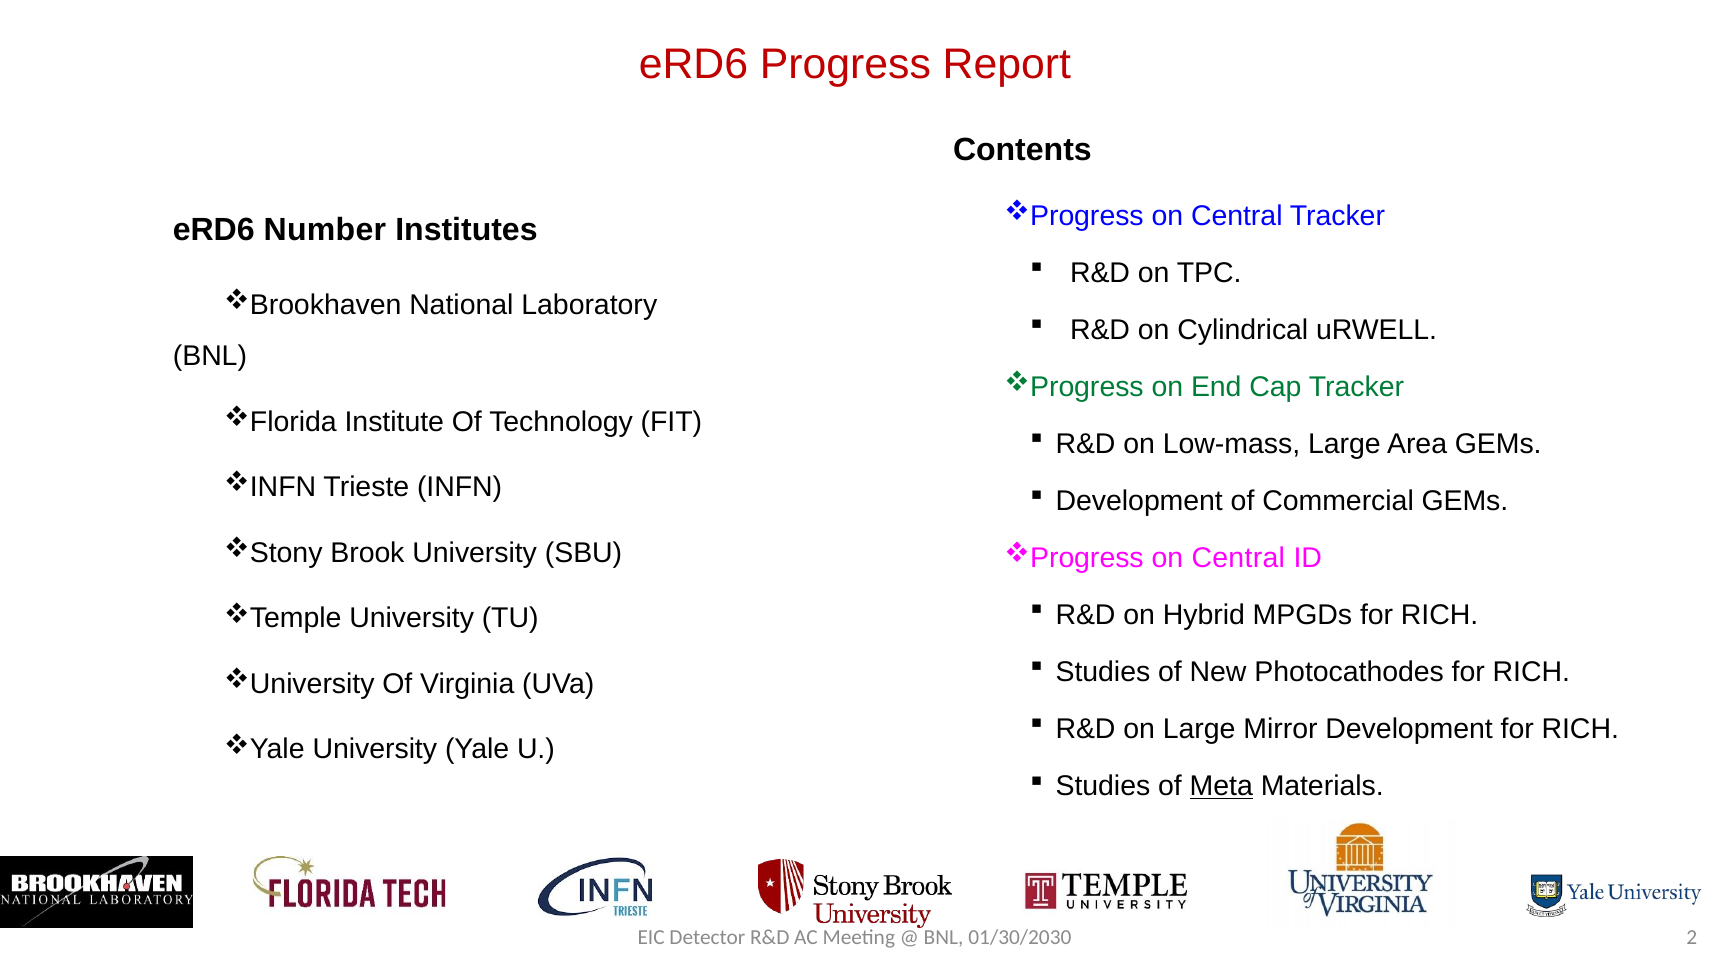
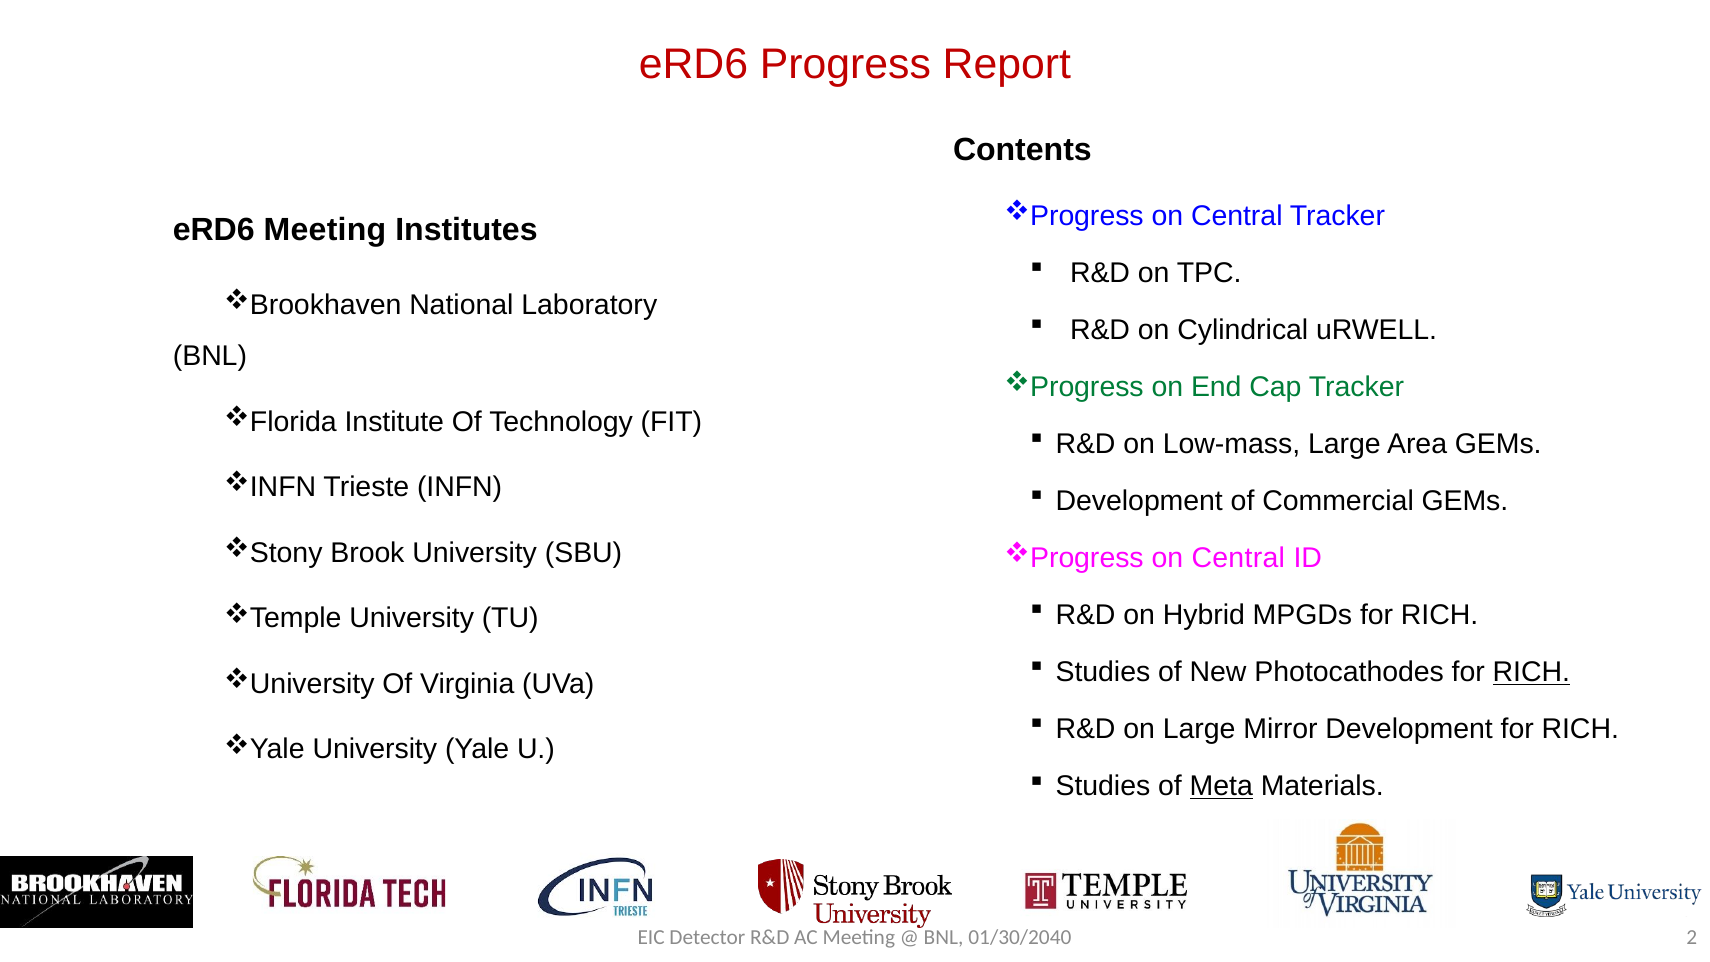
eRD6 Number: Number -> Meeting (325, 230)
RICH underline: none -> present (1531, 672)
01/30/2030: 01/30/2030 -> 01/30/2040 (1020, 938)
